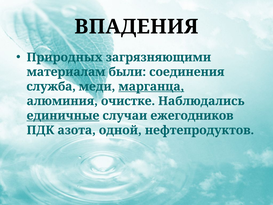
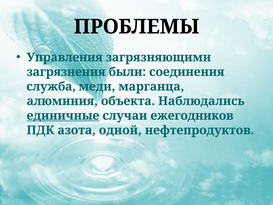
ВПАДЕНИЯ: ВПАДЕНИЯ -> ПРОБЛЕМЫ (137, 27)
Природных: Природных -> Управления (65, 57)
материалам: материалам -> загрязнения (66, 72)
марганца underline: present -> none (151, 86)
очистке: очистке -> объекта (128, 101)
